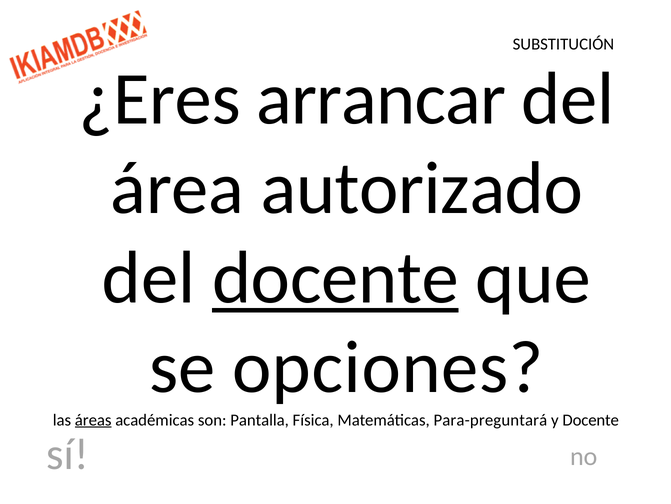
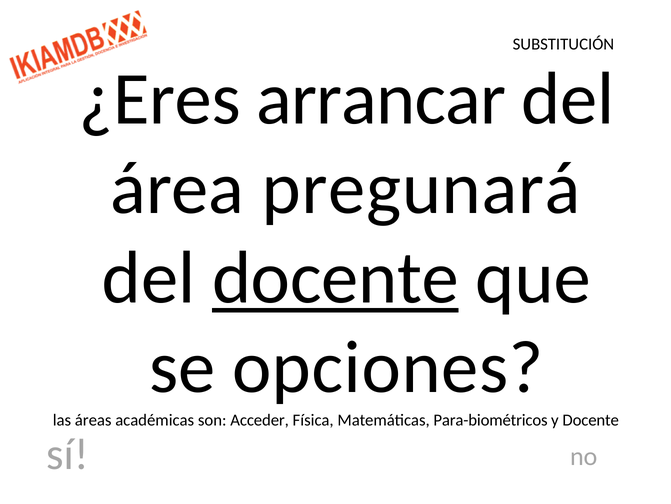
autorizado: autorizado -> pregunará (421, 188)
áreas underline: present -> none (93, 419)
Pantalla: Pantalla -> Acceder (260, 419)
Para-preguntará: Para-preguntará -> Para-biométricos (491, 419)
